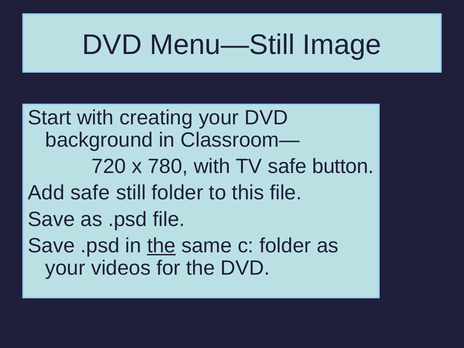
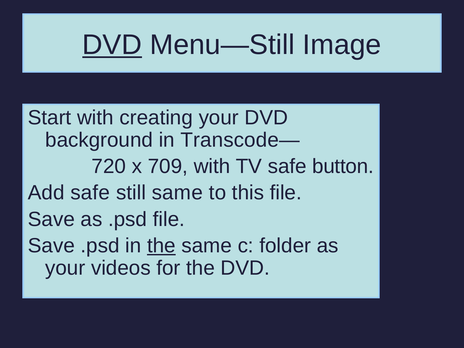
DVD underline: none -> present (112, 45)
Classroom—: Classroom— -> Transcode— (240, 140)
780: 780 -> 709 (168, 166)
still folder: folder -> same (177, 193)
